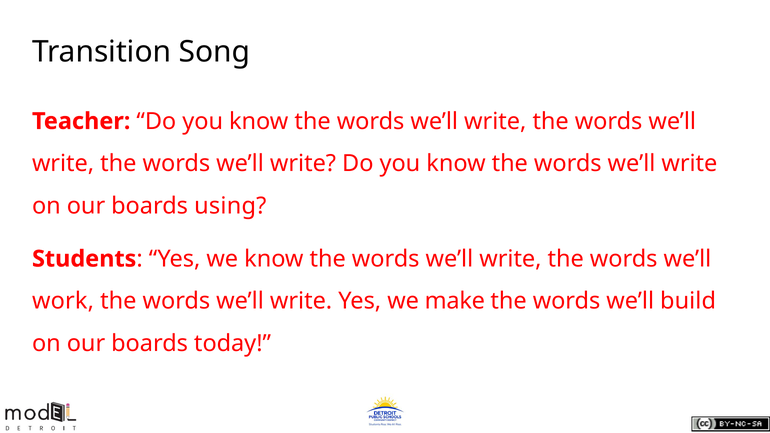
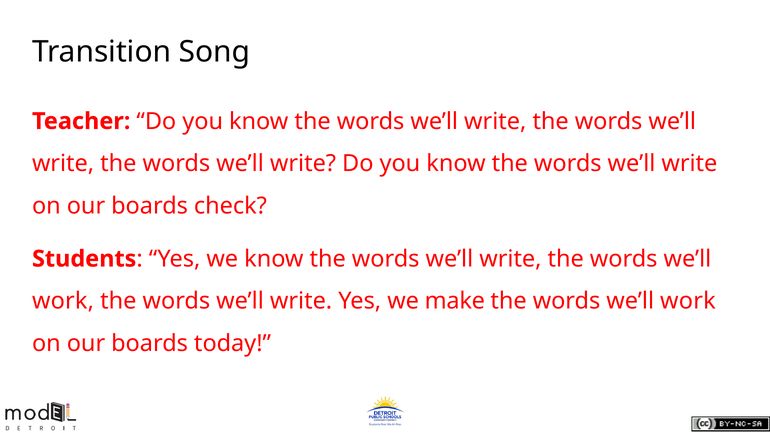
using: using -> check (230, 206)
build: build -> work (688, 301)
